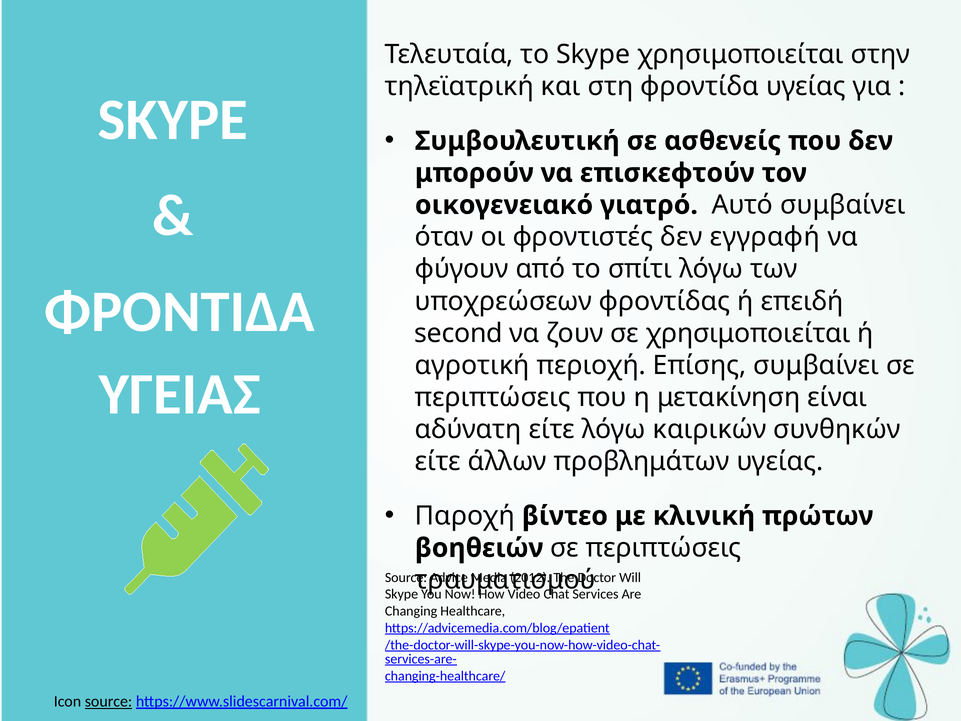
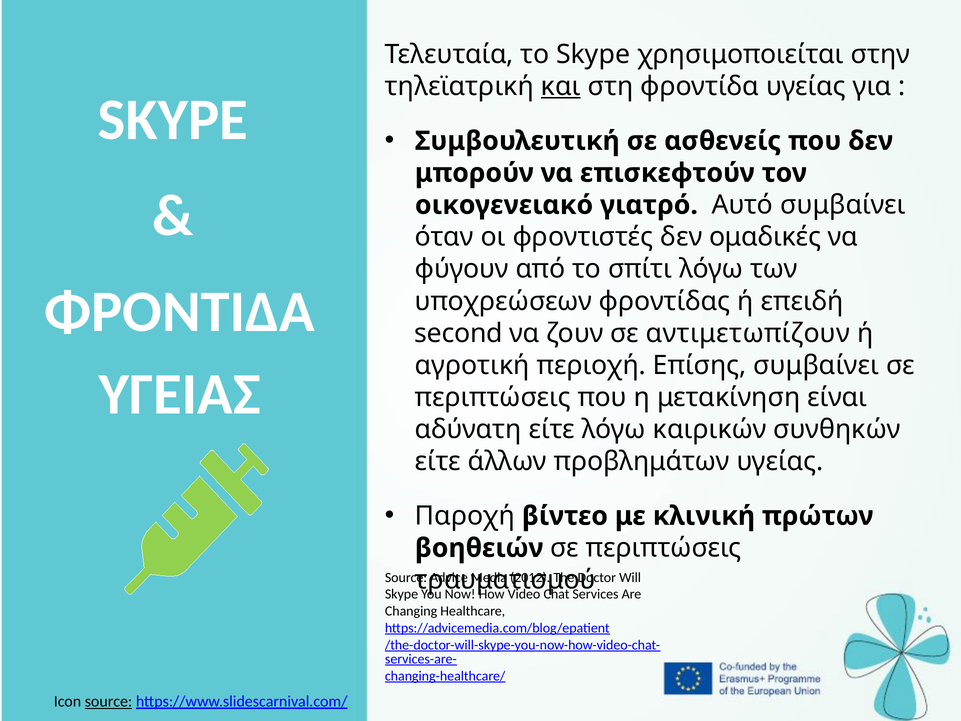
και underline: none -> present (561, 86)
εγγραφή: εγγραφή -> ομαδικές (765, 237)
σε χρησιμοποιείται: χρησιμοποιείται -> αντιμετωπίζουν (748, 333)
